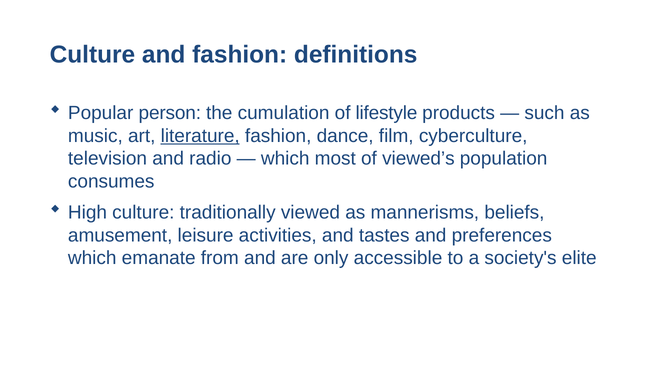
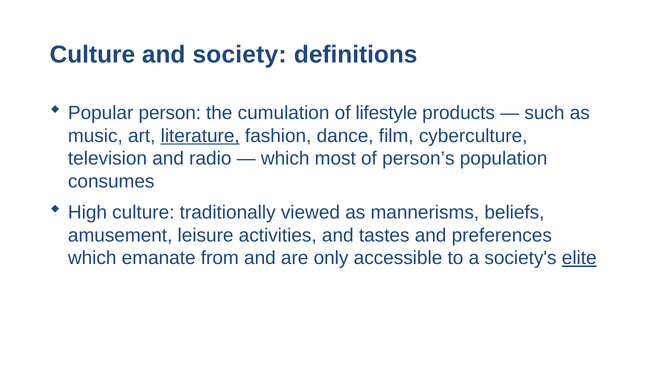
and fashion: fashion -> society (240, 55)
viewed’s: viewed’s -> person’s (418, 158)
elite underline: none -> present (579, 258)
